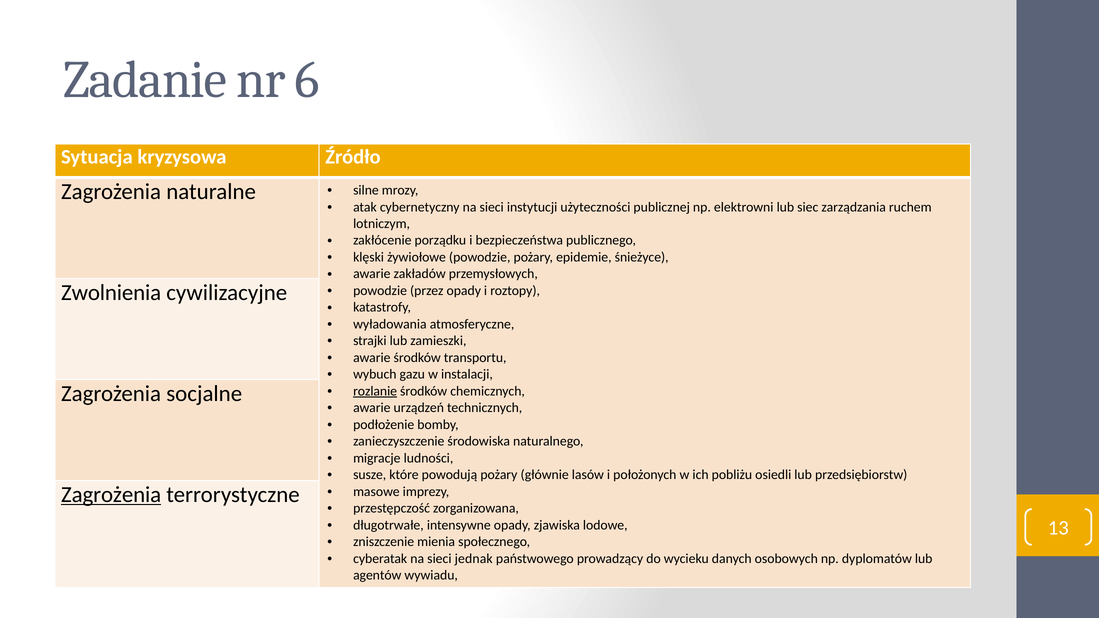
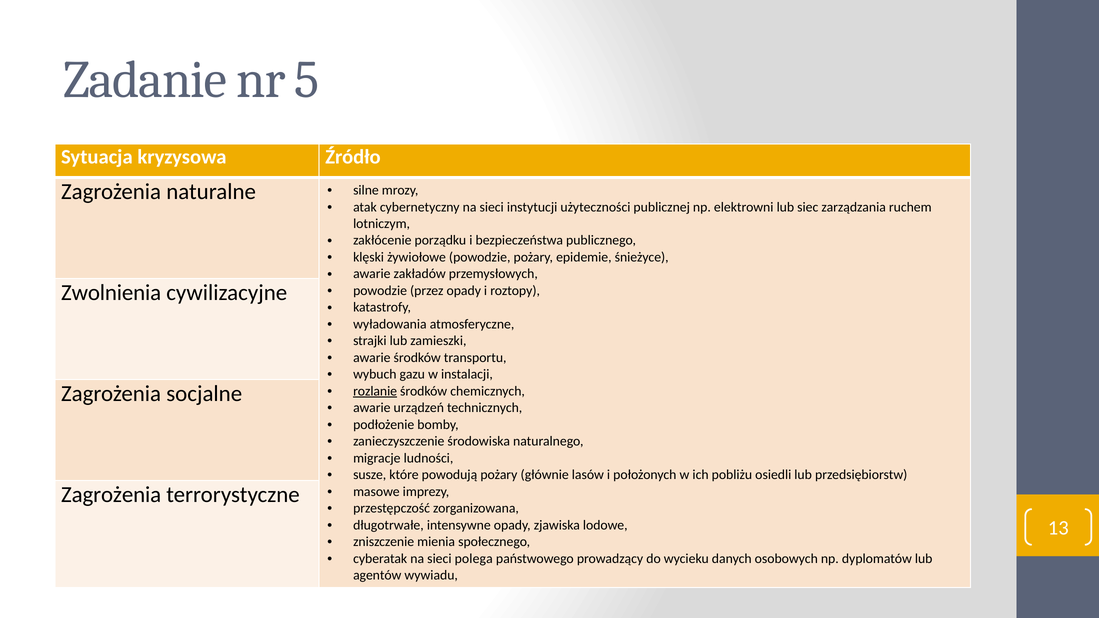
6: 6 -> 5 (307, 80)
Zagrożenia underline: present -> none (111, 495)
jednak: jednak -> polega (474, 559)
